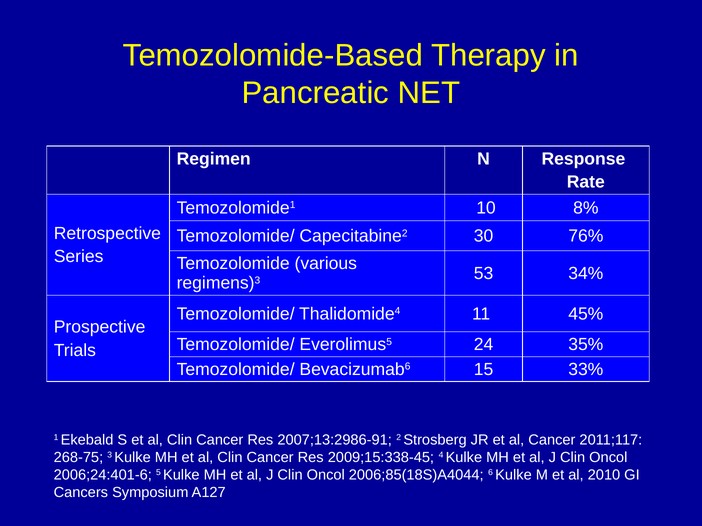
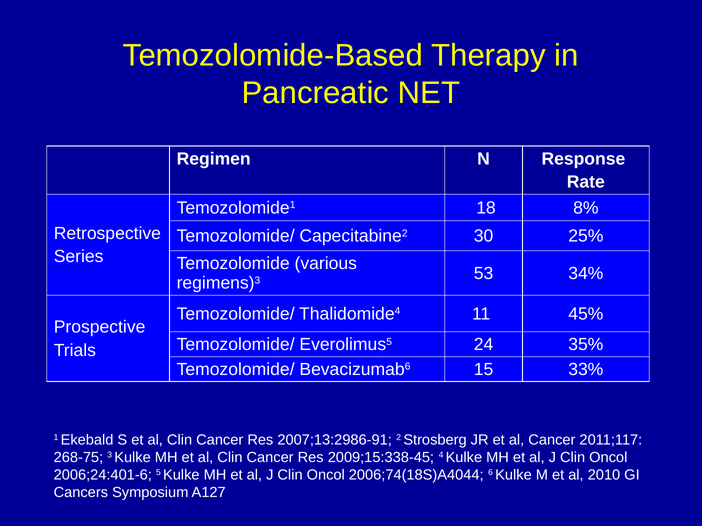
10: 10 -> 18 (486, 208)
76%: 76% -> 25% (586, 236)
2006;85(18S)A4044: 2006;85(18S)A4044 -> 2006;74(18S)A4044 (416, 475)
